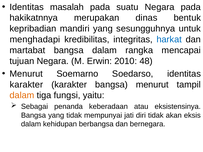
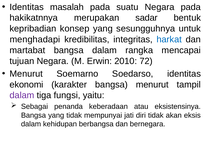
dinas: dinas -> sadar (147, 18)
mandiri: mandiri -> konsep (75, 29)
48: 48 -> 72 (146, 61)
karakter: karakter -> ekonomi (26, 85)
dalam colour: orange -> purple (22, 96)
